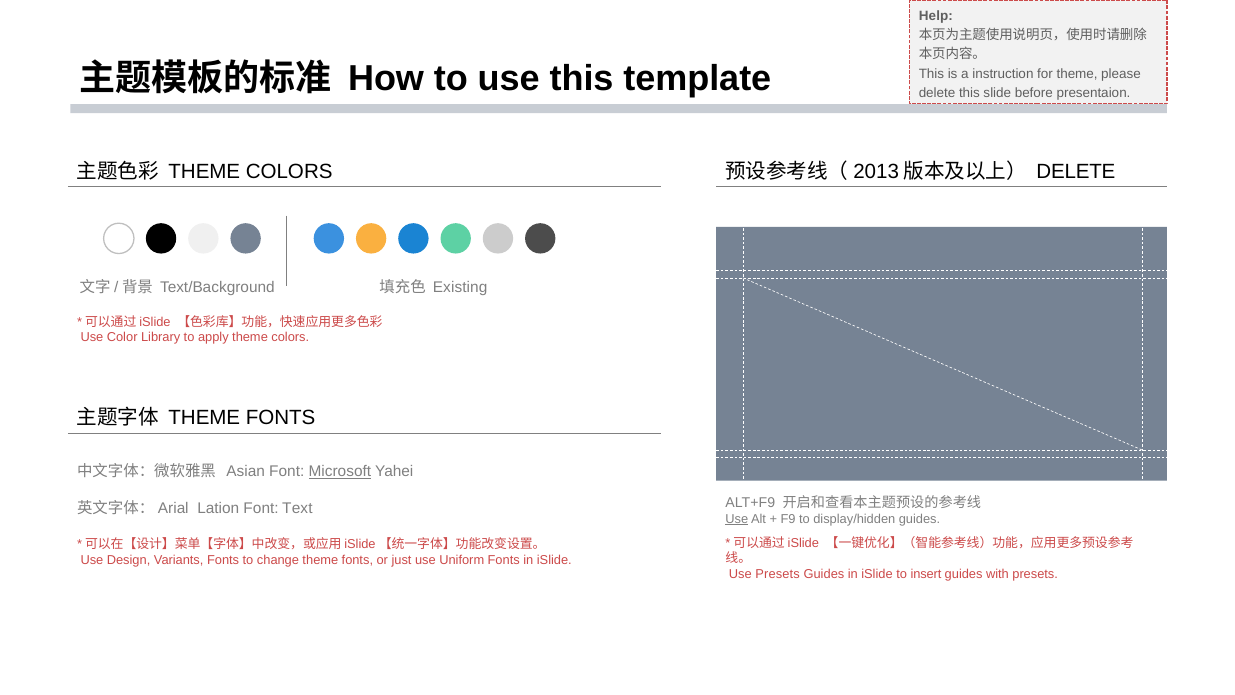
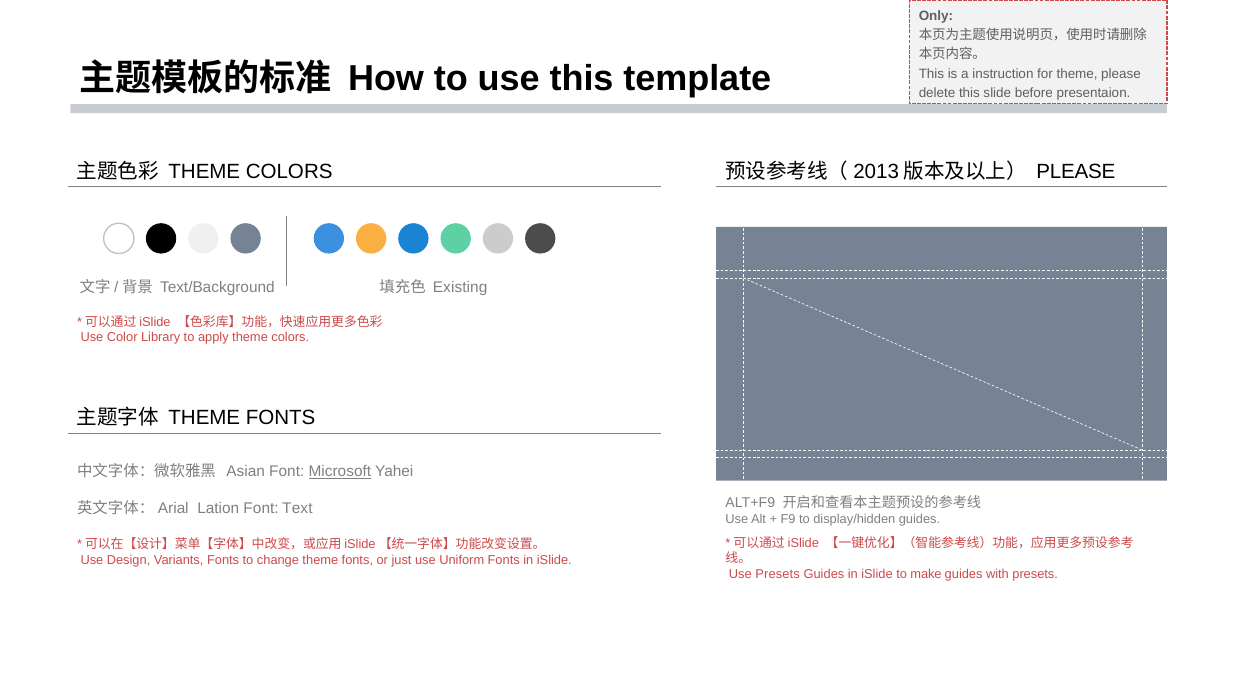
Help: Help -> Only (936, 16)
DELETE: DELETE -> PLEASE (1076, 172)
Use underline: present -> none (737, 519)
insert: insert -> make (926, 574)
